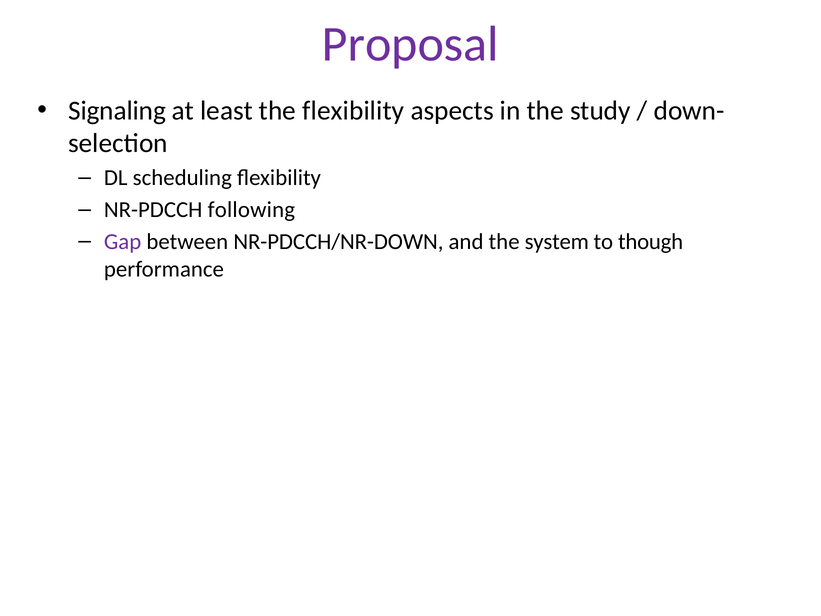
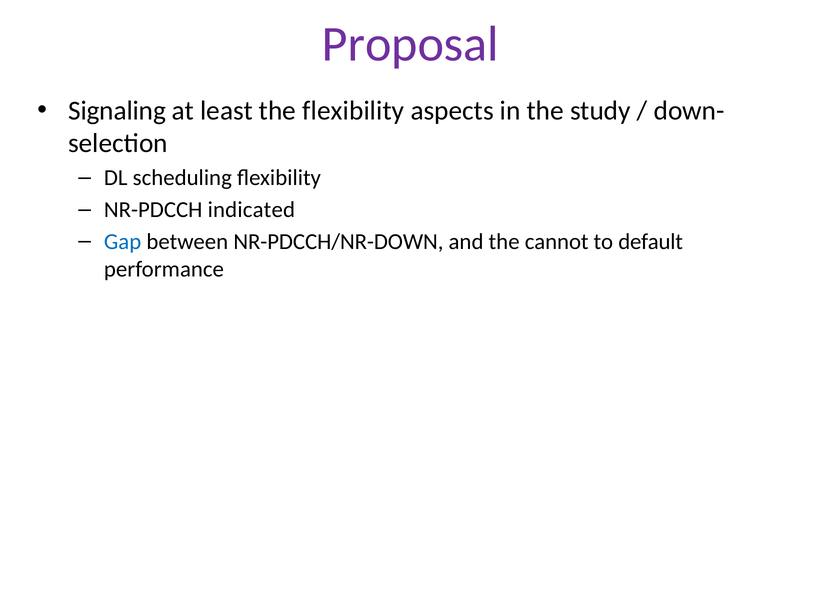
following: following -> indicated (251, 210)
Gap colour: purple -> blue (123, 242)
system: system -> cannot (557, 242)
though: though -> default (651, 242)
